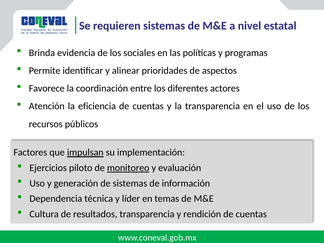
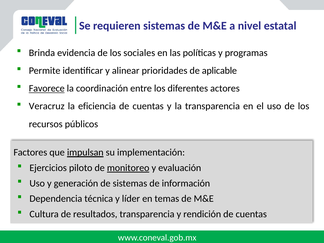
aspectos: aspectos -> aplicable (219, 71)
Favorece underline: none -> present (47, 88)
Atención: Atención -> Veracruz (47, 106)
